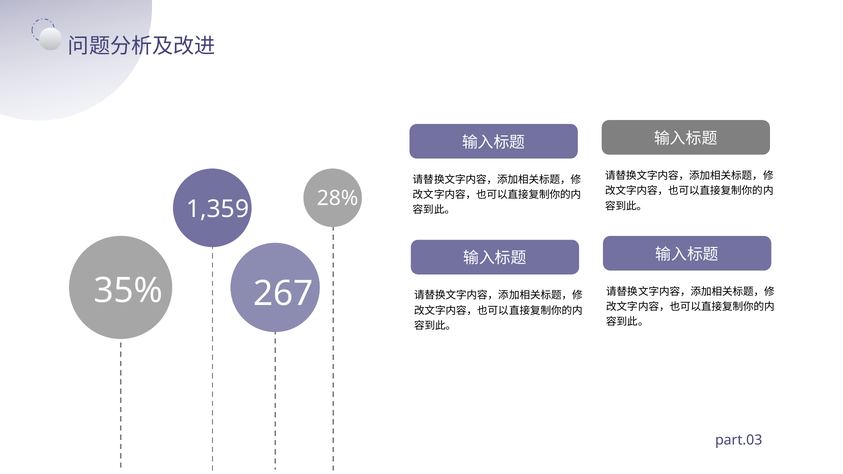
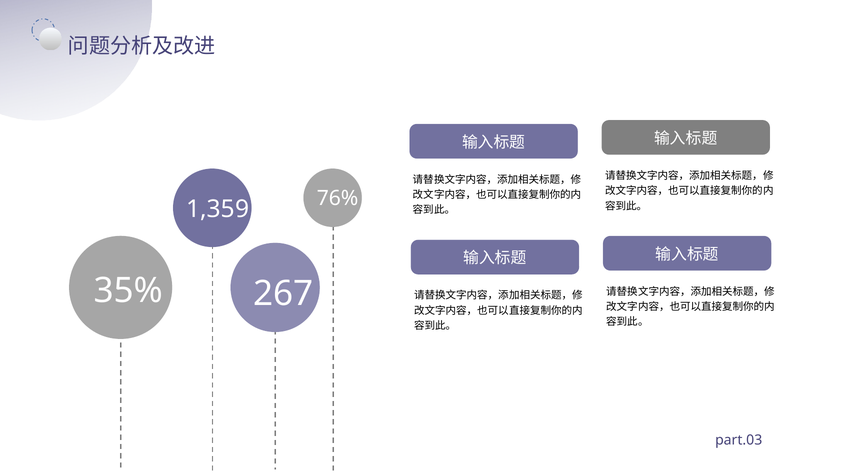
28%: 28% -> 76% (338, 199)
